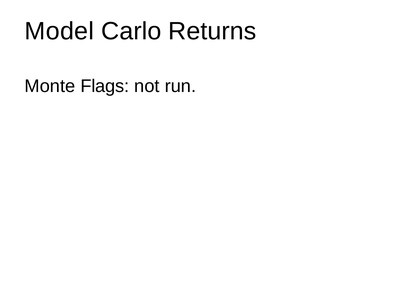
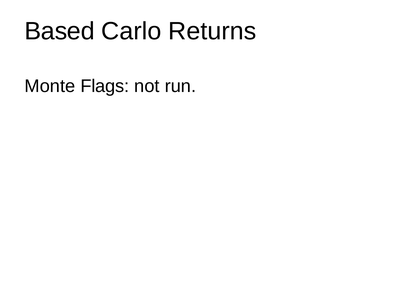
Model: Model -> Based (60, 31)
